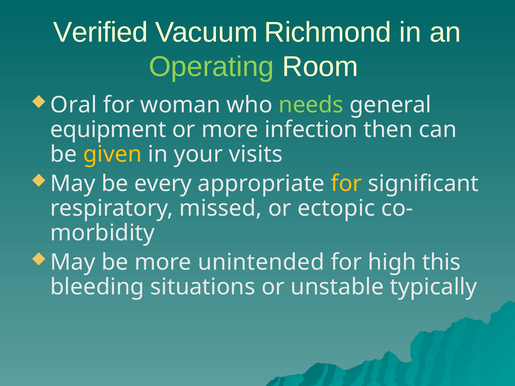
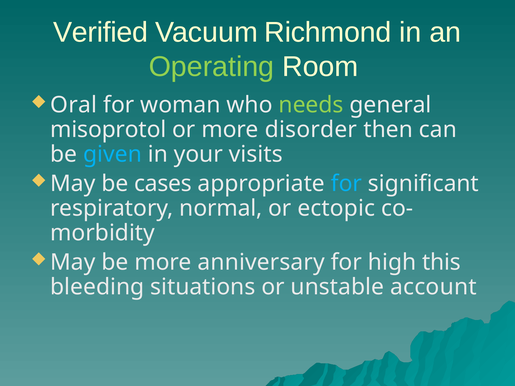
equipment: equipment -> misoprotol (108, 130)
infection: infection -> disorder (311, 130)
given colour: yellow -> light blue (112, 154)
every: every -> cases (163, 184)
for colour: yellow -> light blue (346, 184)
missed: missed -> normal (221, 208)
unintended: unintended -> anniversary (261, 263)
typically: typically -> account (433, 287)
